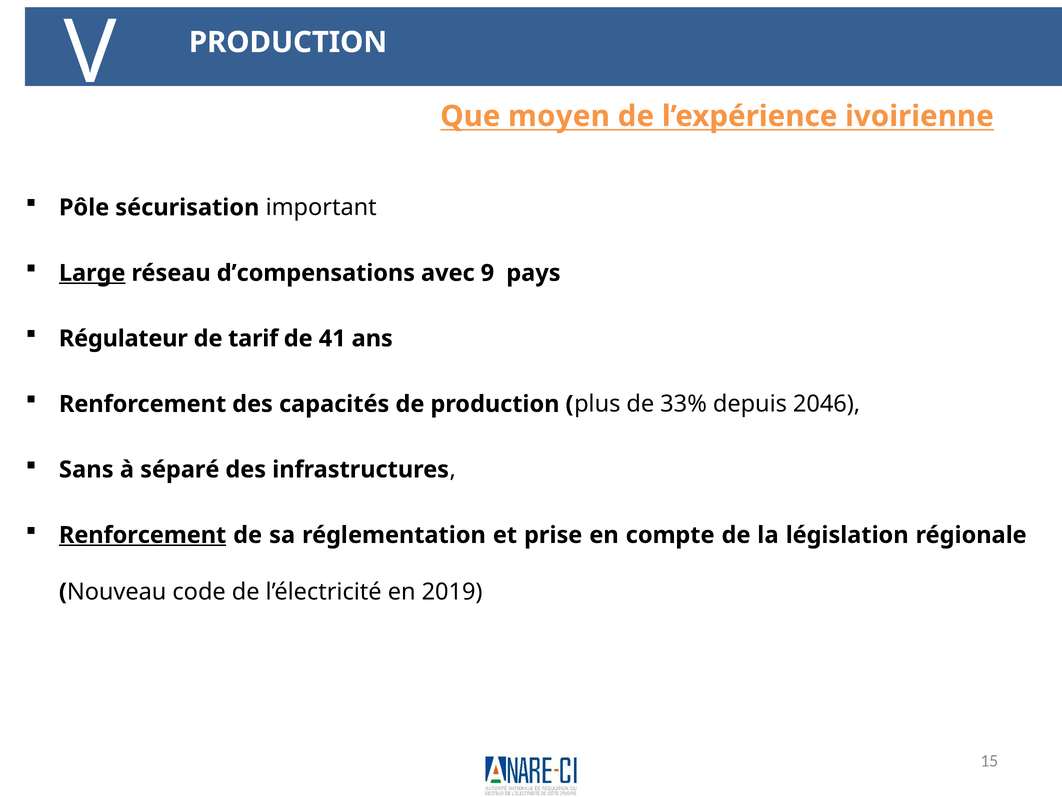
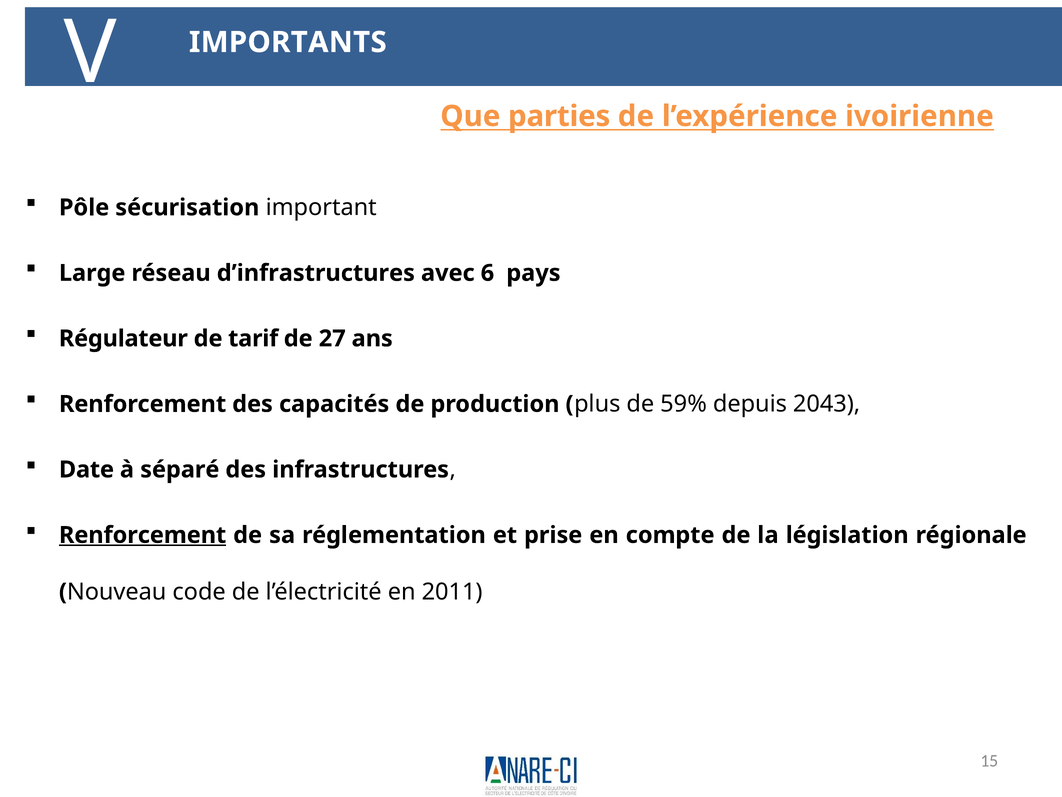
V PRODUCTION: PRODUCTION -> IMPORTANTS (288, 42)
moyen: moyen -> parties (559, 116)
Large underline: present -> none (92, 273)
d’compensations: d’compensations -> d’infrastructures (316, 273)
9: 9 -> 6 (487, 273)
41: 41 -> 27 (332, 338)
33%: 33% -> 59% (684, 404)
2046: 2046 -> 2043 (827, 404)
Sans: Sans -> Date (86, 469)
2019: 2019 -> 2011 (452, 591)
